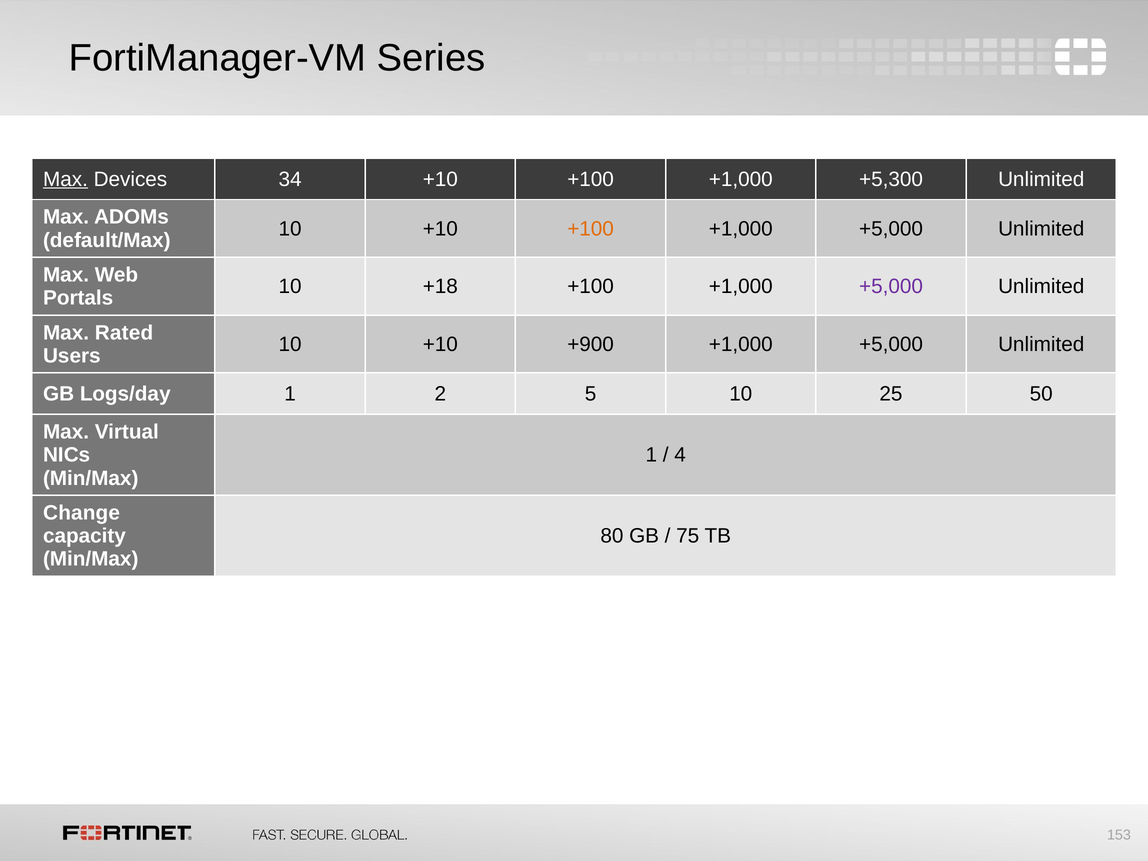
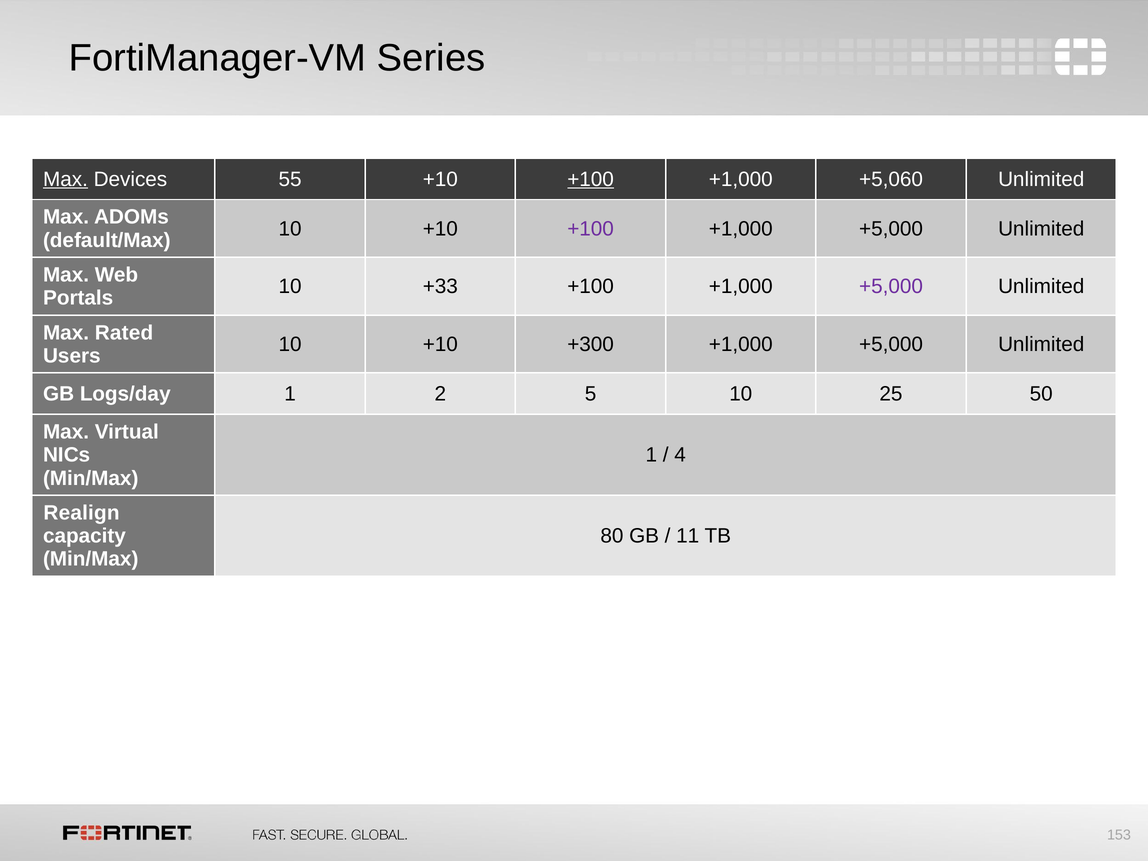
34: 34 -> 55 (290, 179)
+100 underline: none -> present (591, 179)
+5,300: +5,300 -> +5,060 (891, 179)
+100 colour: orange -> purple (591, 229)
+18: +18 -> +33 (440, 287)
+900: +900 -> +300 (591, 344)
Change: Change -> Realign (82, 513)
75: 75 -> 11 (688, 536)
